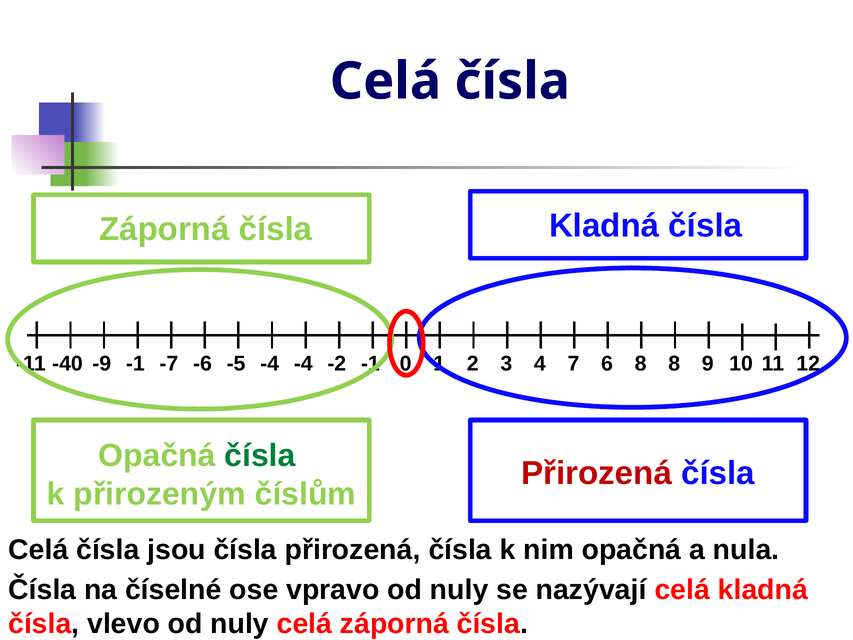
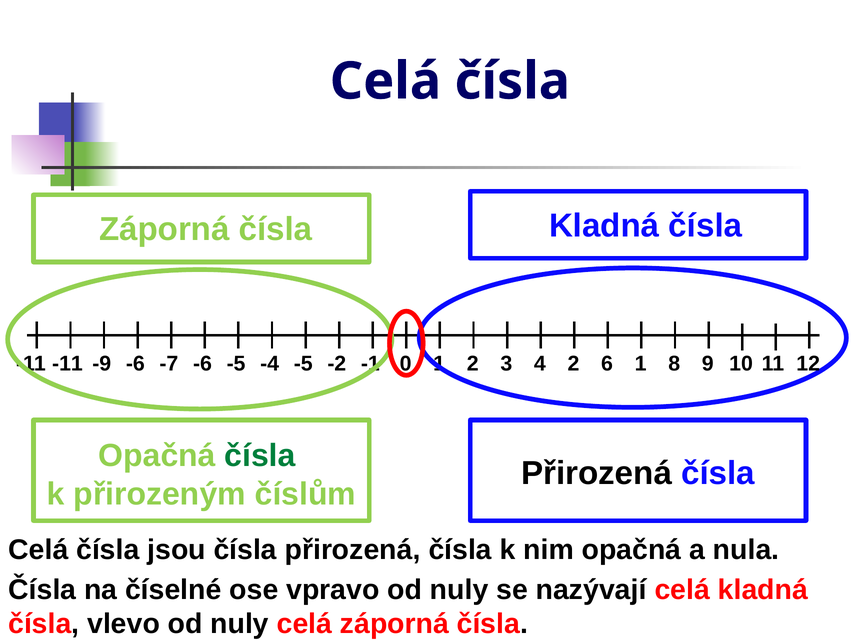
-40: -40 -> -11 (67, 363)
-1: -1 -> -6 (135, 364)
-4: -4 -> -5 (303, 364)
4 7: 7 -> 2 (573, 364)
6 8: 8 -> 1 (641, 364)
Přirozená colour: red -> black (597, 473)
